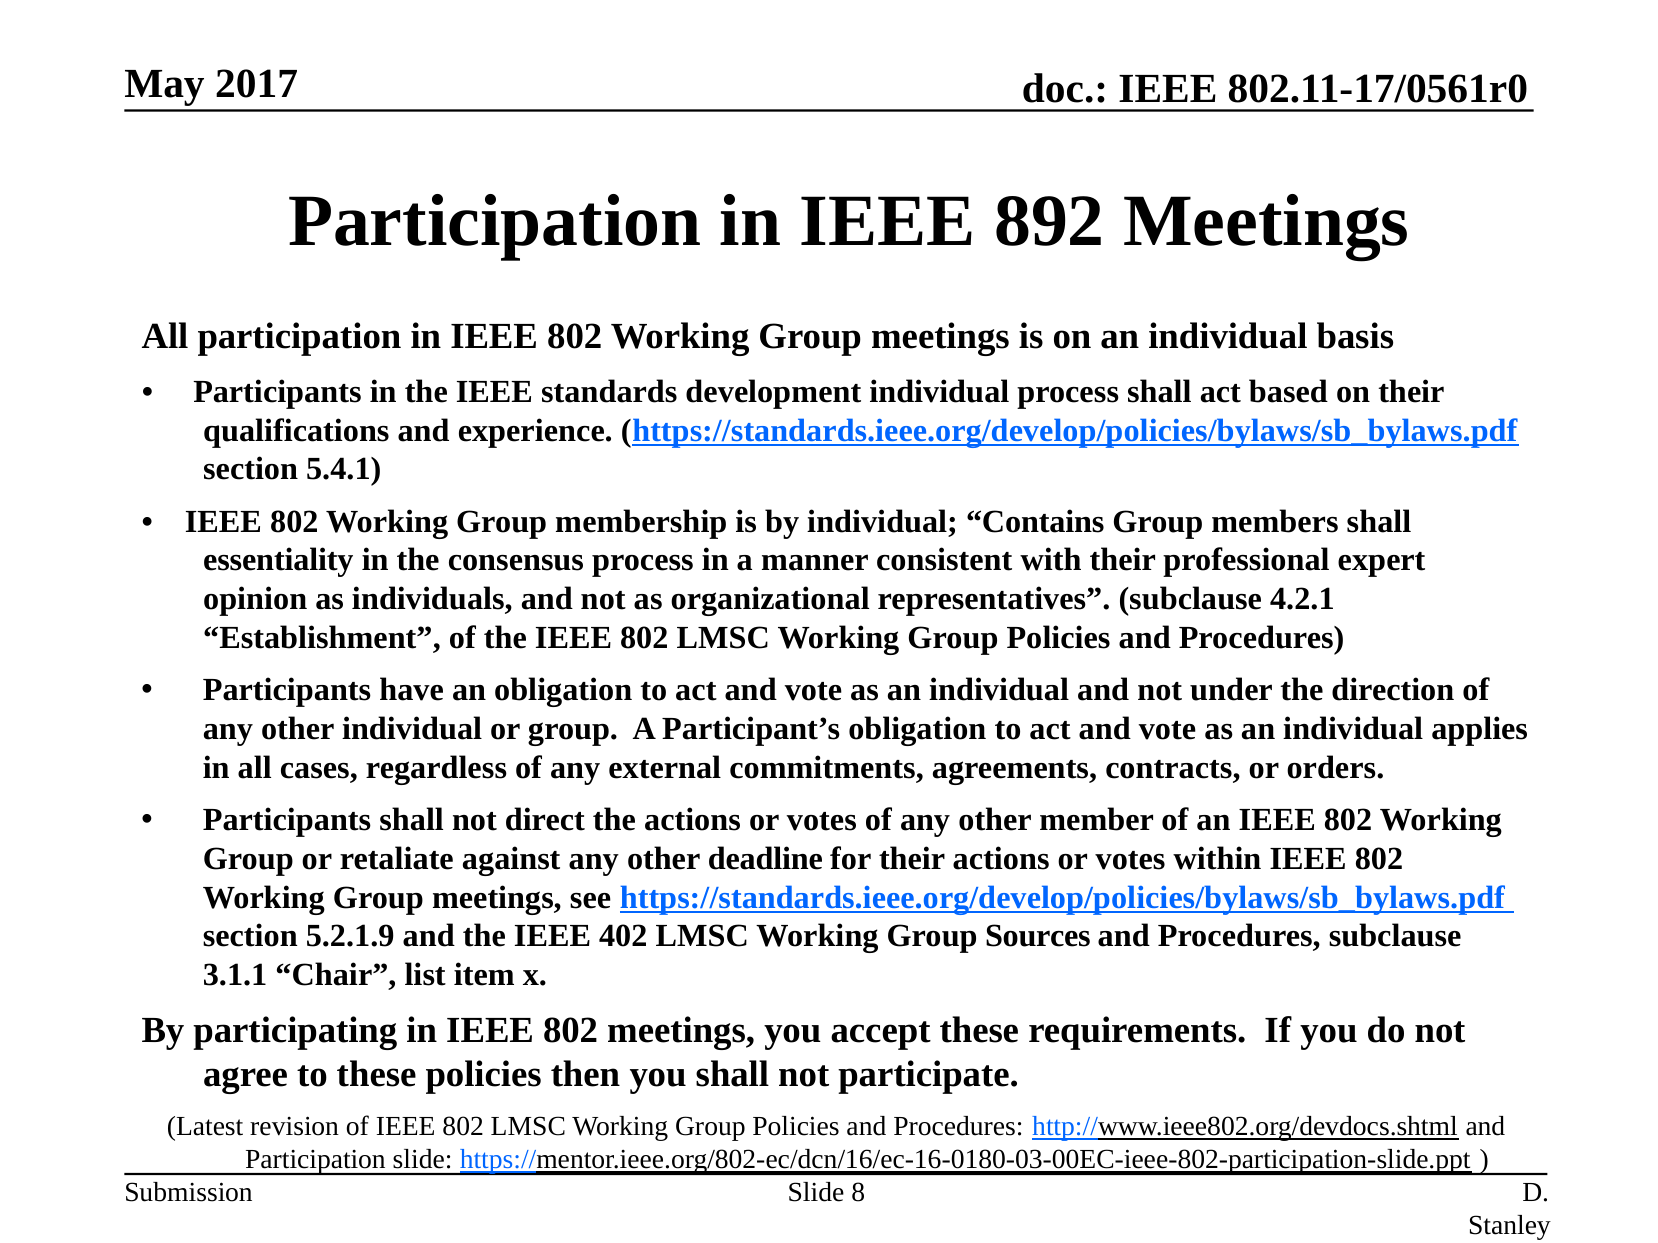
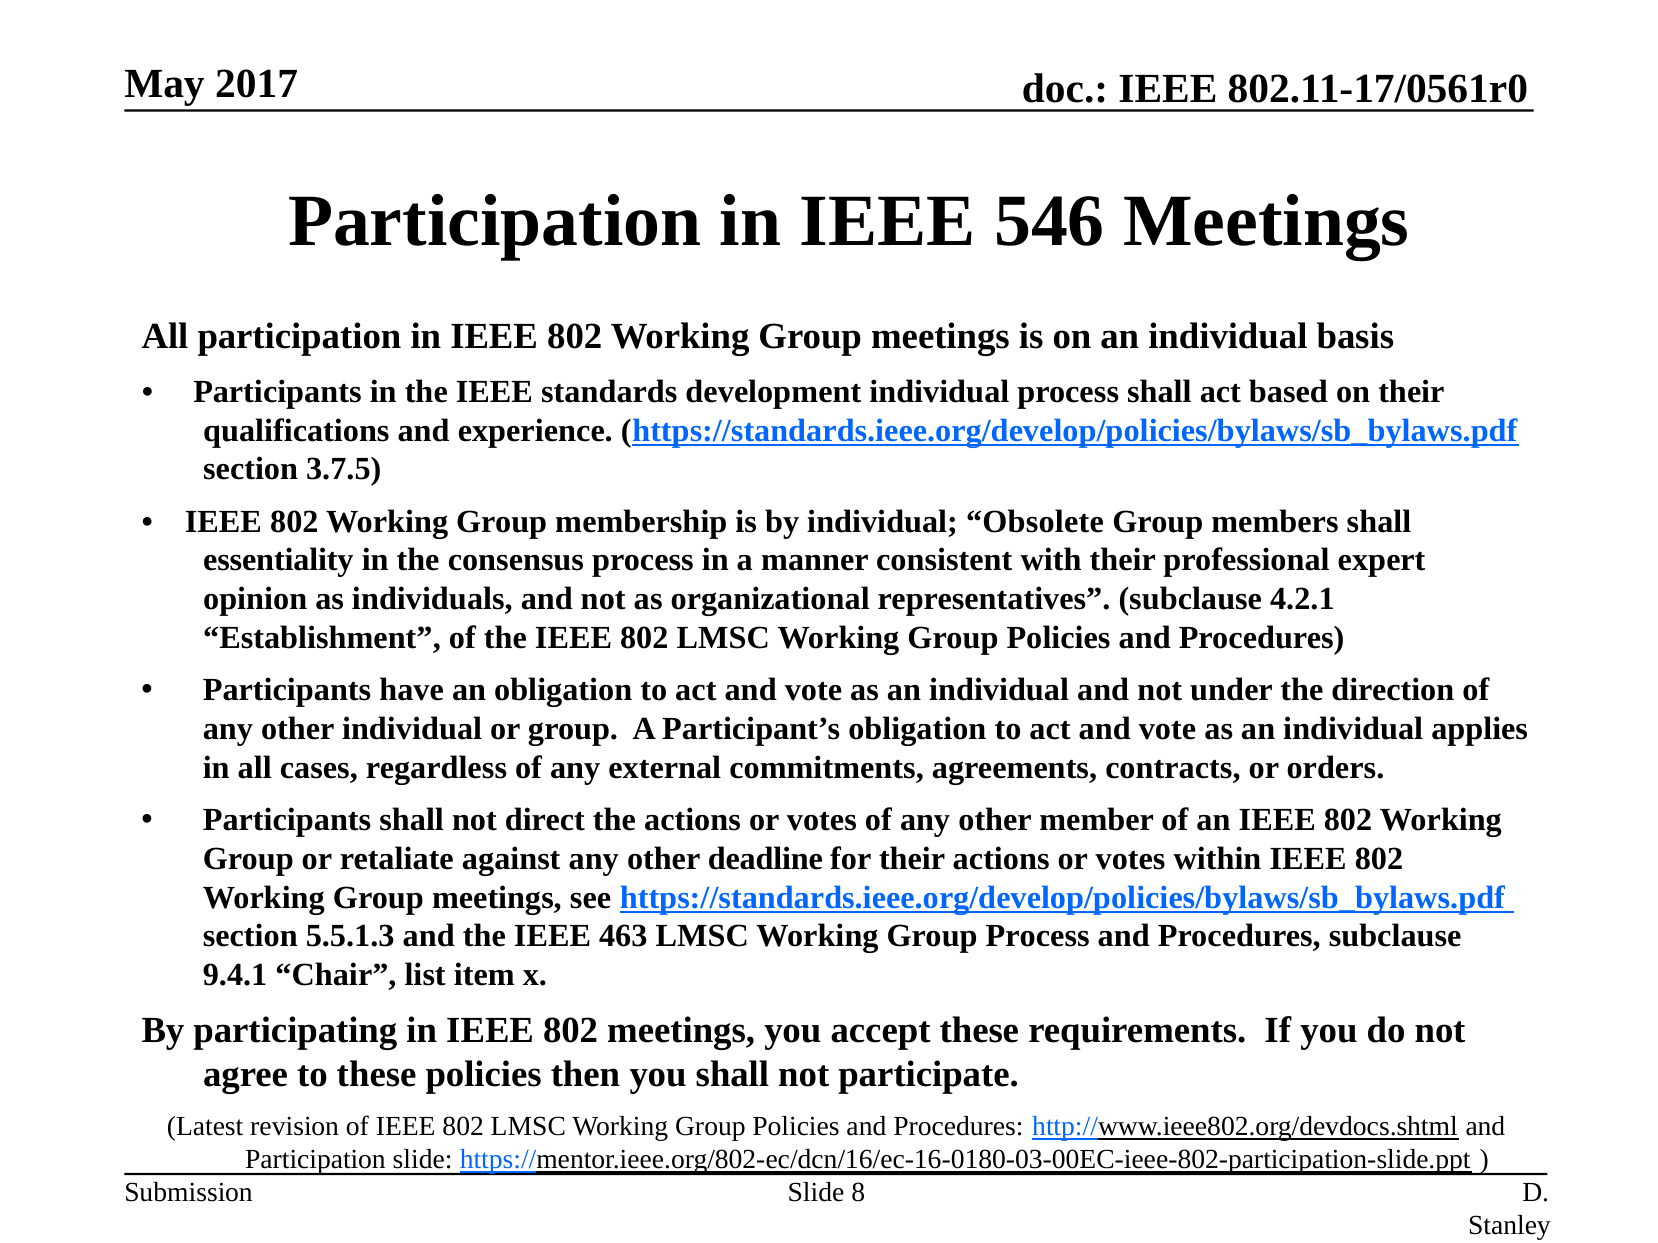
892: 892 -> 546 (1050, 221)
5.4.1: 5.4.1 -> 3.7.5 (344, 469)
Contains: Contains -> Obsolete (1035, 522)
5.2.1.9: 5.2.1.9 -> 5.5.1.3 (350, 937)
402: 402 -> 463 (623, 937)
Group Sources: Sources -> Process (1038, 937)
3.1.1: 3.1.1 -> 9.4.1 (235, 975)
